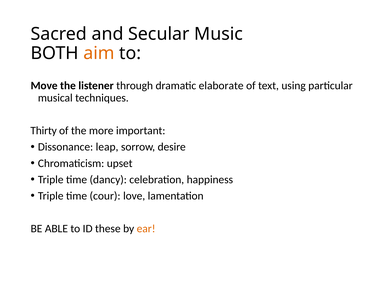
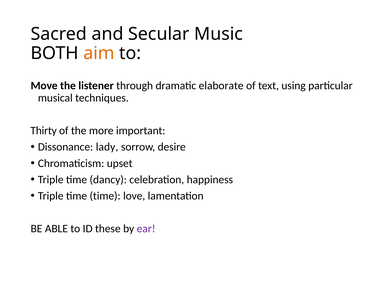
leap: leap -> lady (107, 147)
time cour: cour -> time (105, 196)
ear colour: orange -> purple (146, 228)
